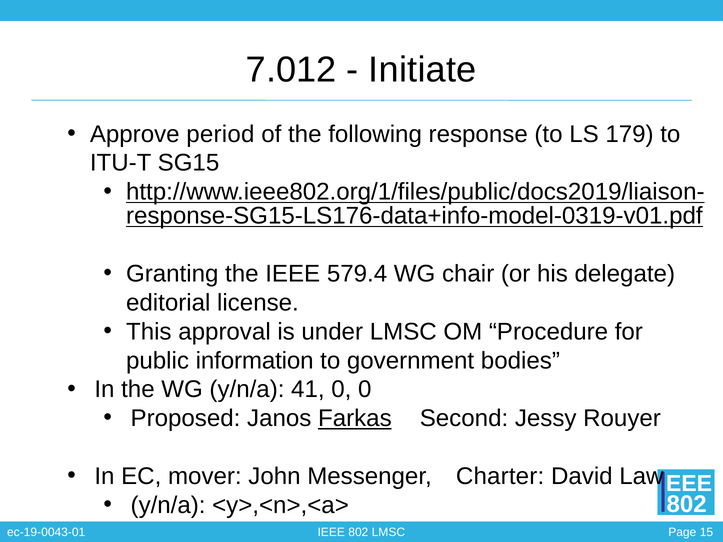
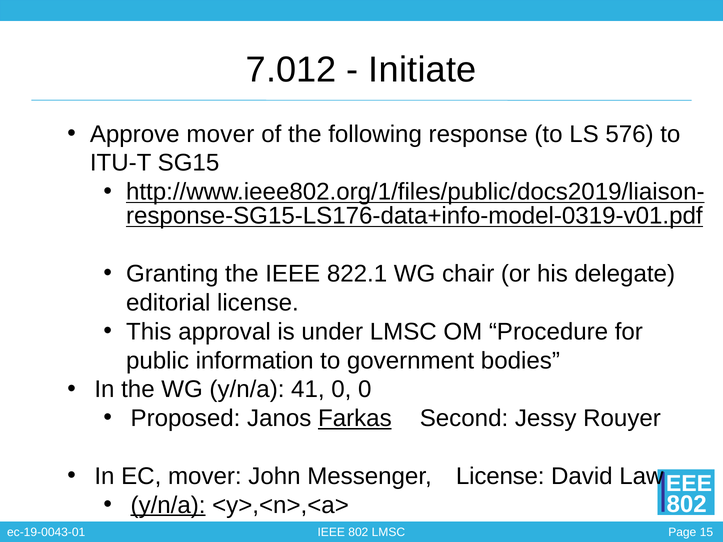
Approve period: period -> mover (220, 134)
179: 179 -> 576 (630, 134)
579.4: 579.4 -> 822.1 (357, 274)
Messenger Charter: Charter -> License (500, 476)
y/n/a underline: none -> present (168, 505)
